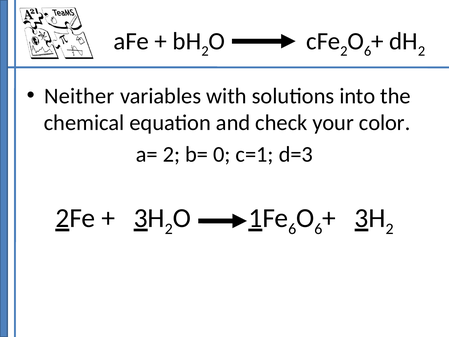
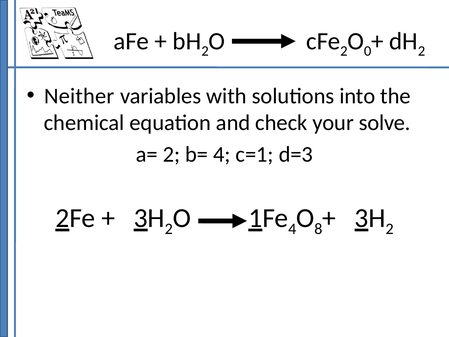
6: 6 -> 0 (368, 51)
color: color -> solve (385, 123)
b= 0: 0 -> 4 (222, 154)
6: 6 -> 4 (292, 229)
6: 6 -> 8 (318, 229)
